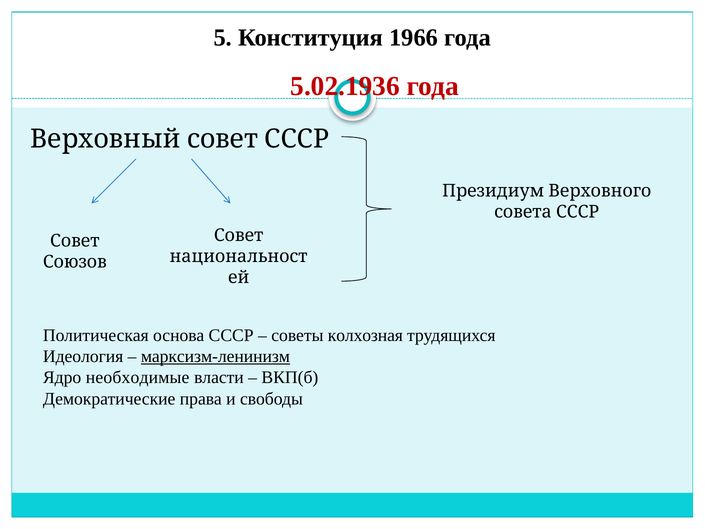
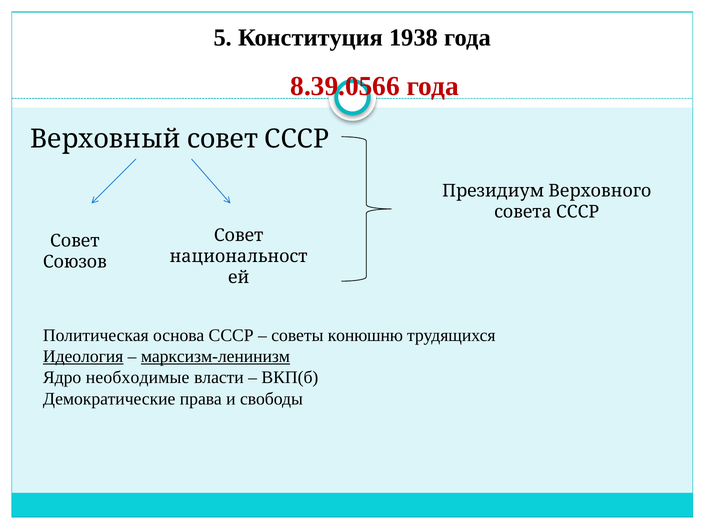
1966: 1966 -> 1938 (414, 37)
5.02.1936: 5.02.1936 -> 8.39.0566 (345, 86)
колхозная: колхозная -> конюшню (365, 335)
Идеология underline: none -> present (83, 356)
